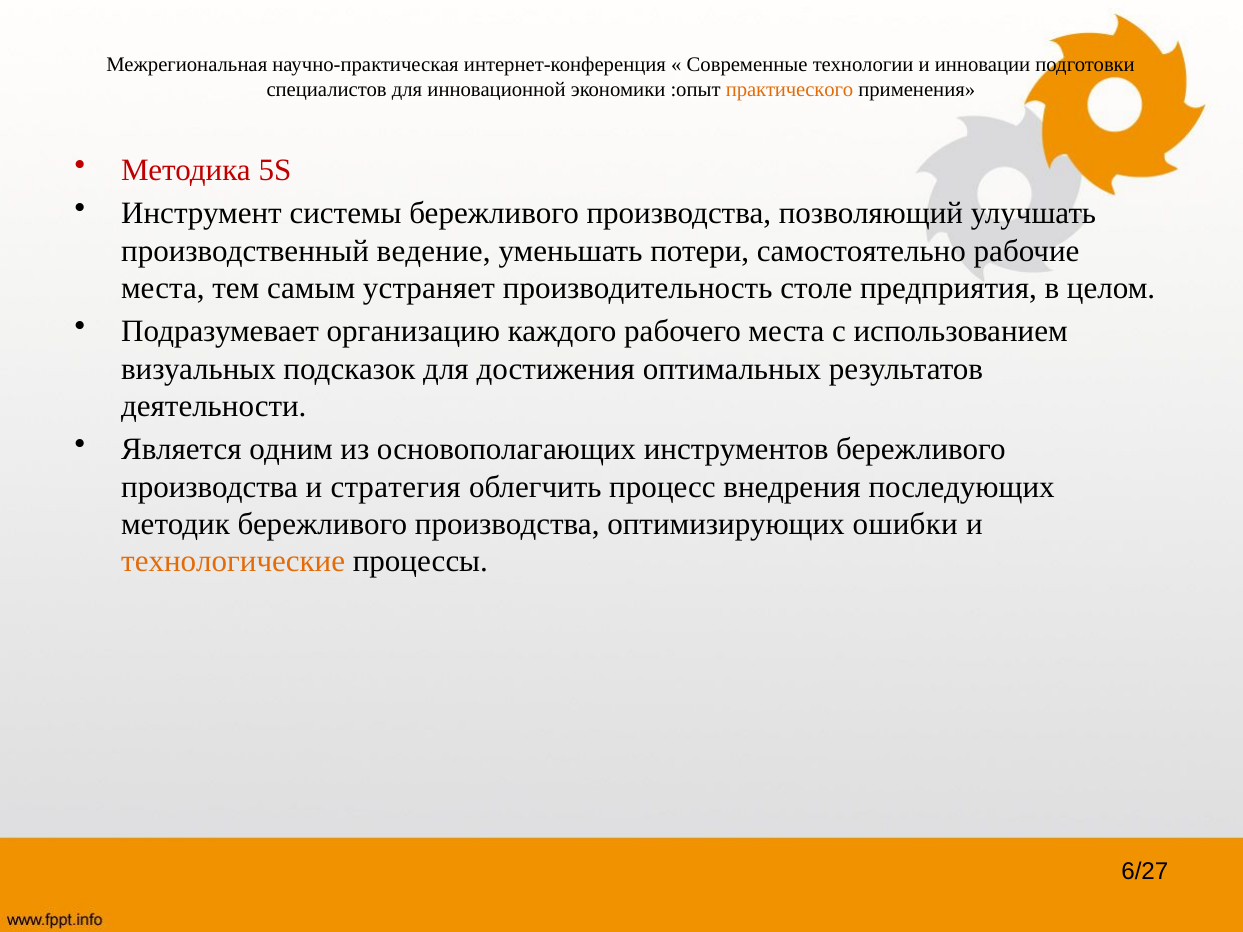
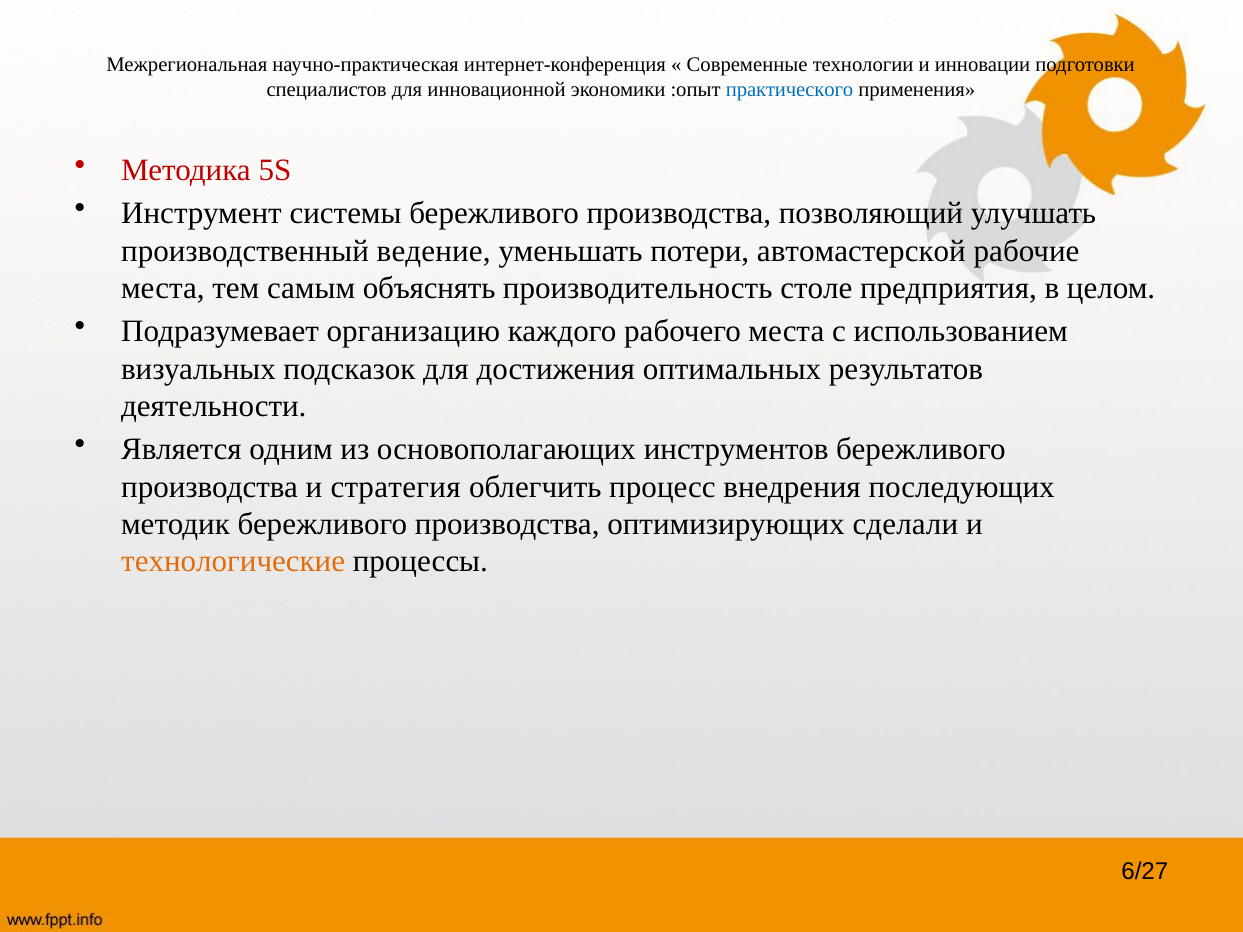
практического colour: orange -> blue (790, 89)
самостоятельно: самостоятельно -> автомастерской (861, 251)
устраняет: устраняет -> объяснять (429, 288)
ошибки: ошибки -> сделали (905, 524)
